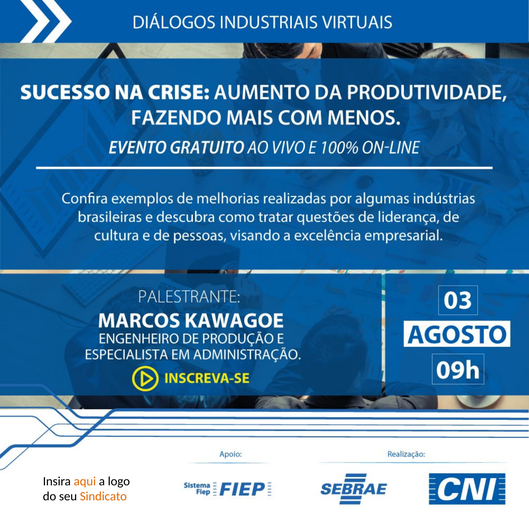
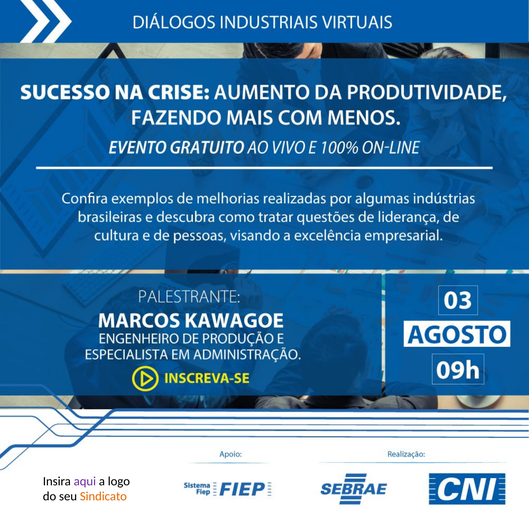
aqui colour: orange -> purple (85, 481)
